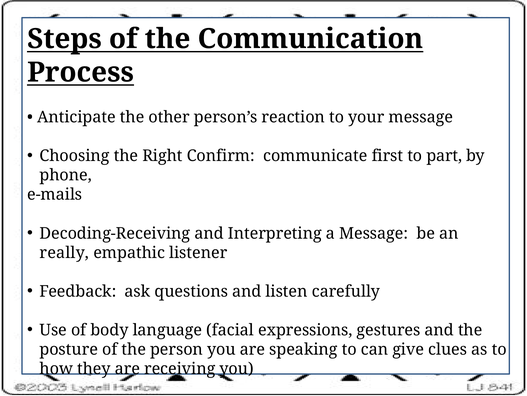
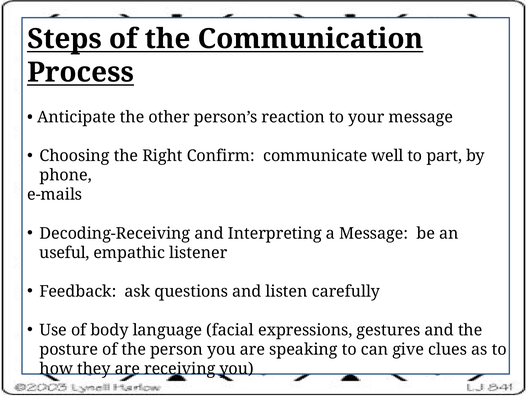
first: first -> well (388, 156)
really: really -> useful (64, 252)
